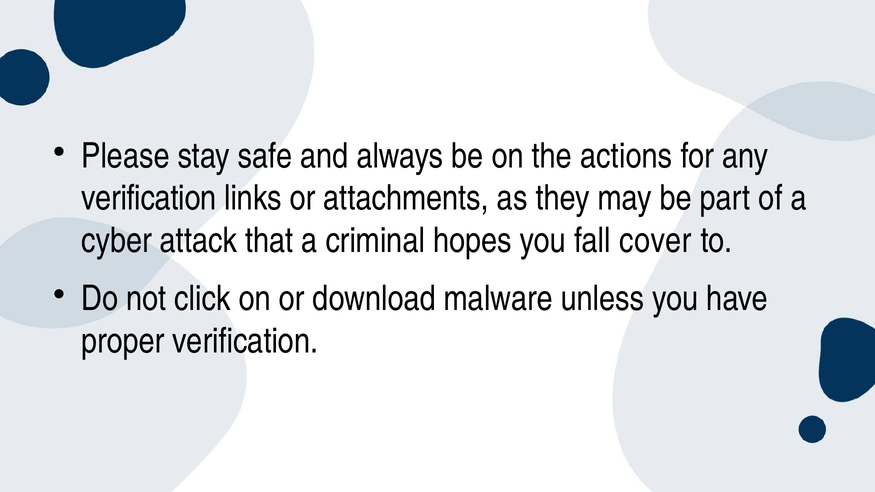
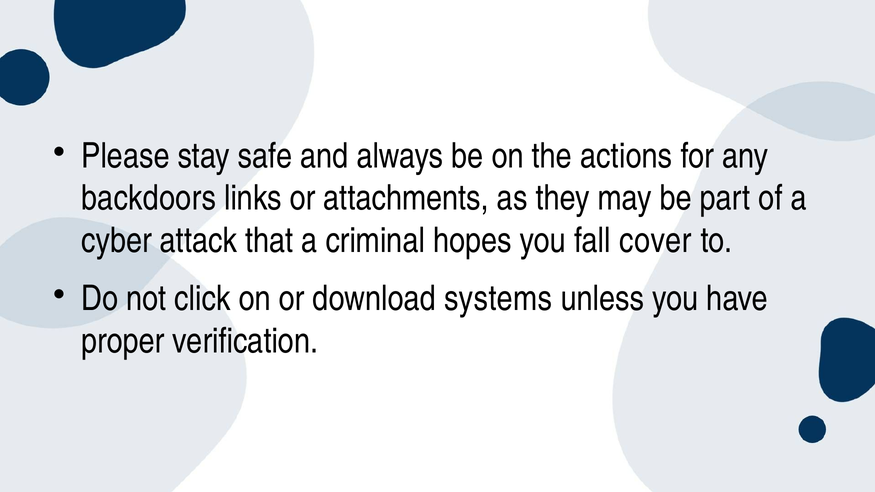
verification: verification -> backdoors (149, 198)
malware: malware -> systems (498, 299)
